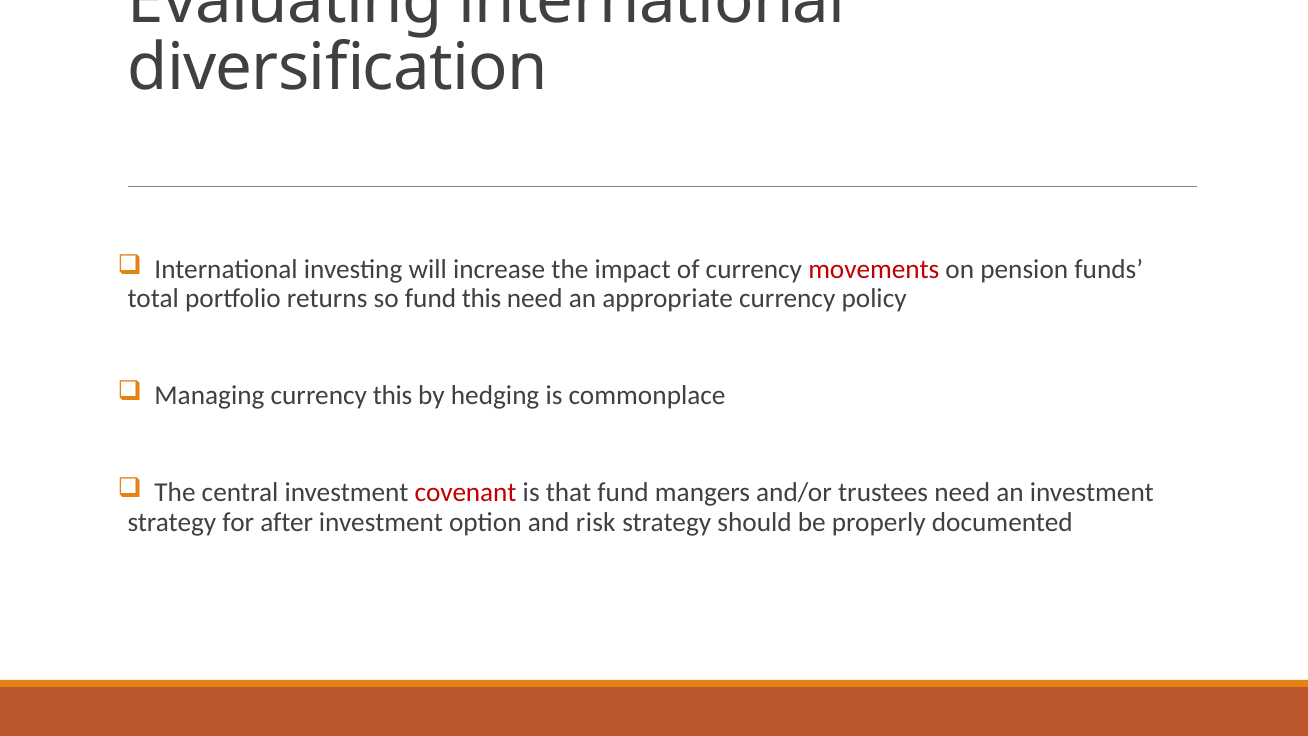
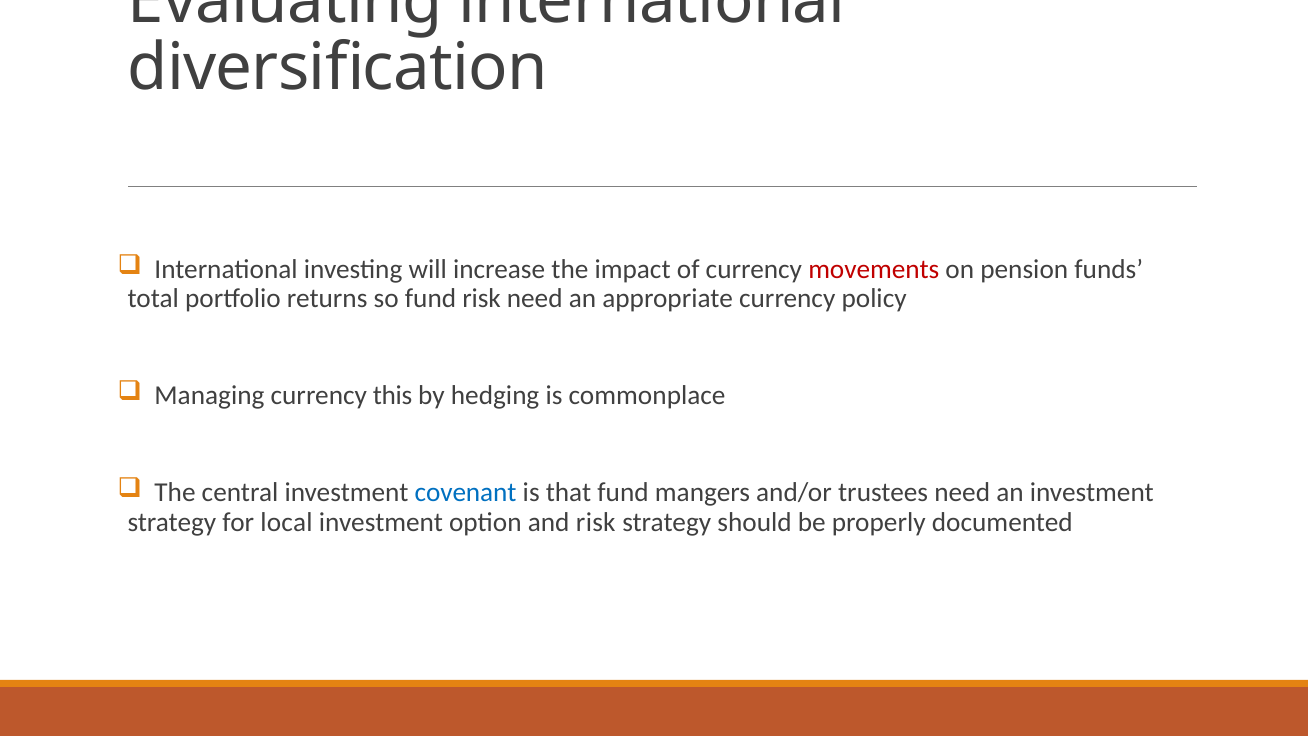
fund this: this -> risk (482, 299)
covenant colour: red -> blue (466, 493)
after: after -> local (287, 522)
